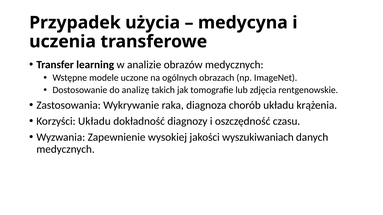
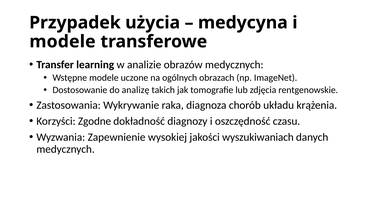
uczenia: uczenia -> modele (62, 42)
Korzyści Układu: Układu -> Zgodne (95, 121)
